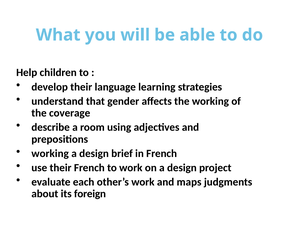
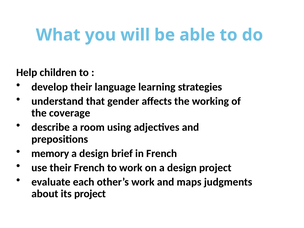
working: working -> memory (50, 153)
its foreign: foreign -> project (90, 194)
